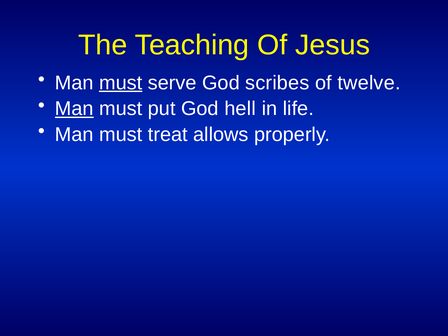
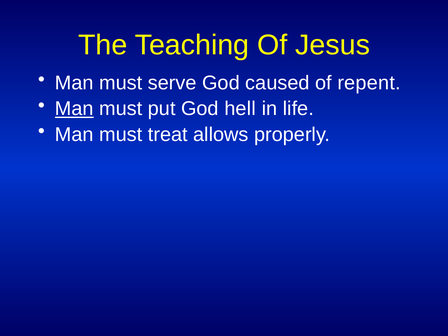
must underline: present -> none (121, 83)
scribes: scribes -> caused (277, 83)
twelve: twelve -> repent (369, 83)
